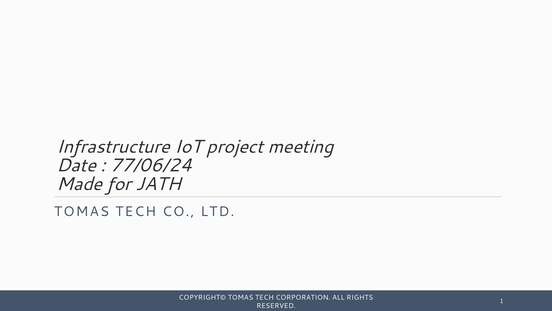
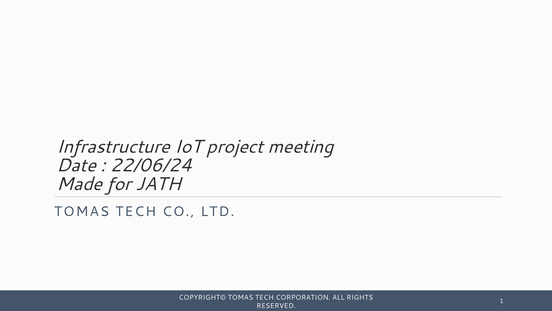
77/06/24: 77/06/24 -> 22/06/24 (151, 165)
